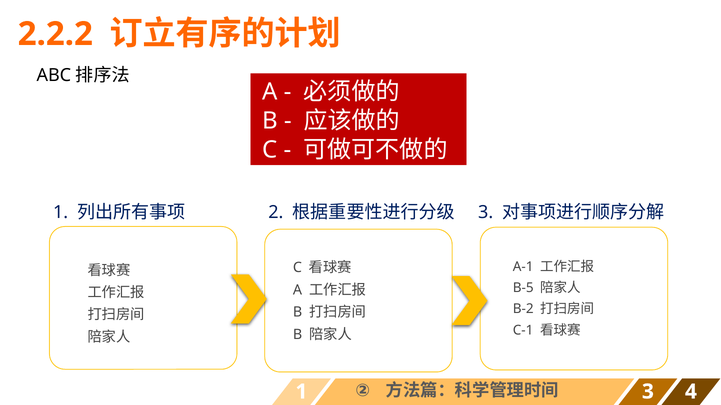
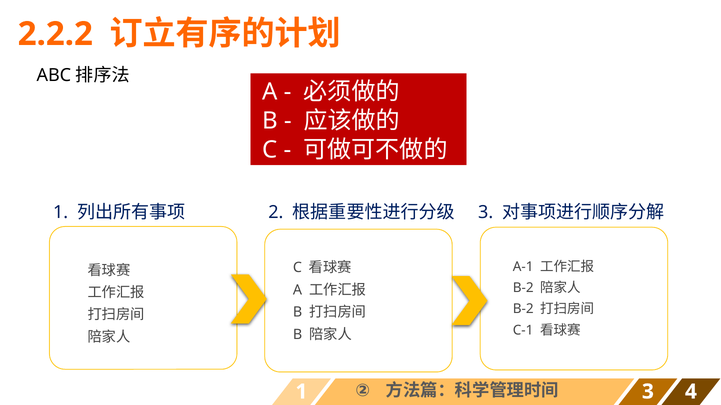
B-5: B-5 -> B-2 (523, 288)
